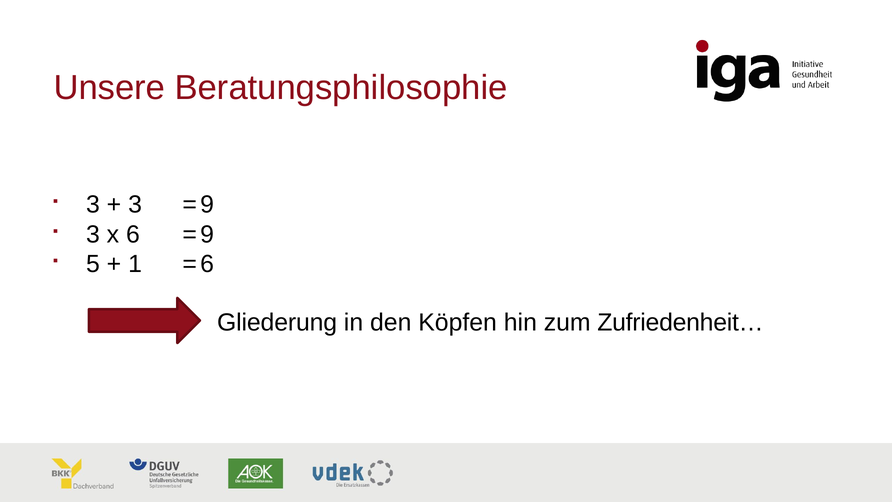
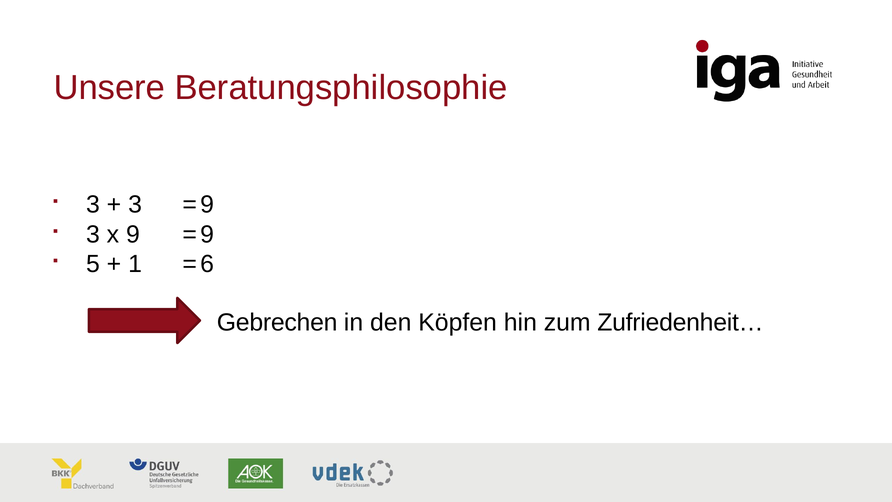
6: 6 -> 9 (133, 234)
Gliederung: Gliederung -> Gebrechen (277, 323)
